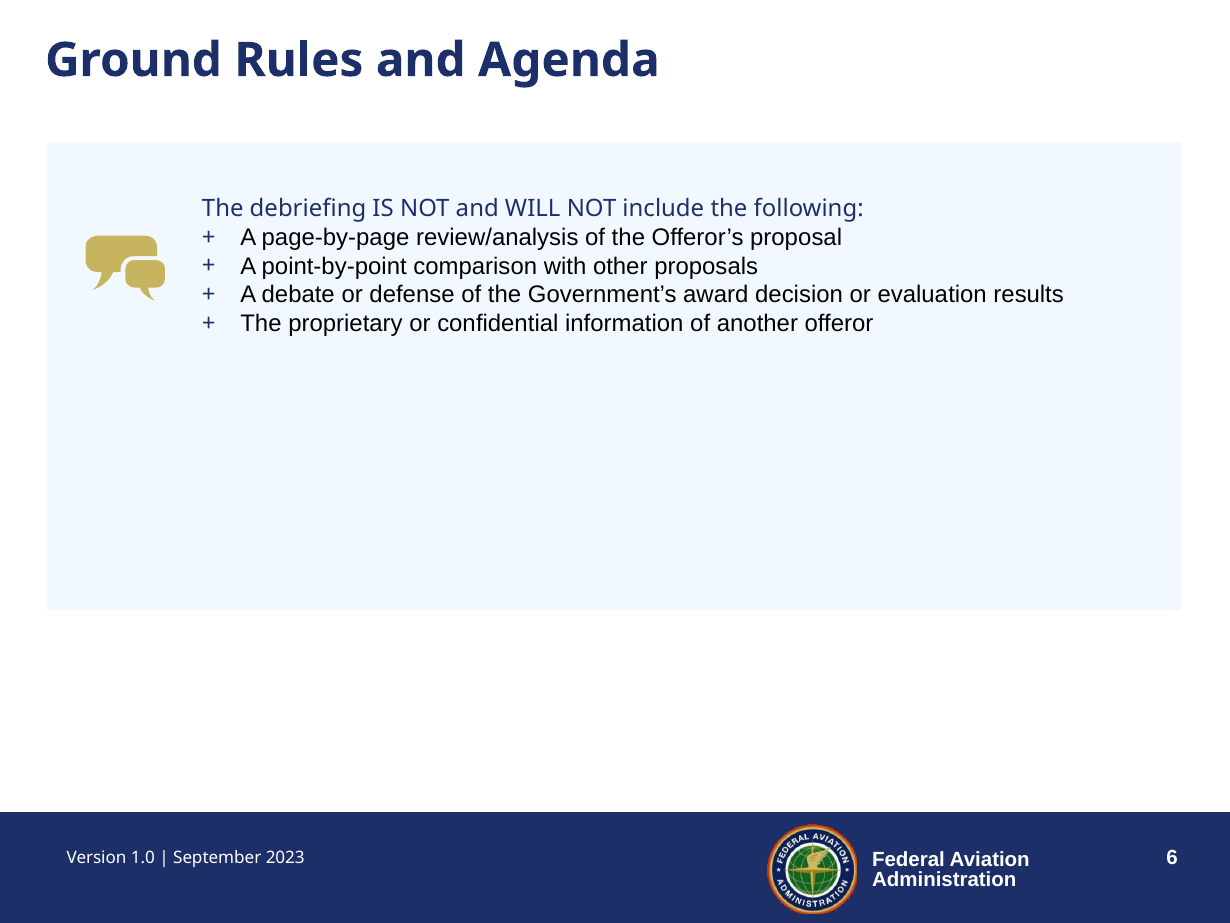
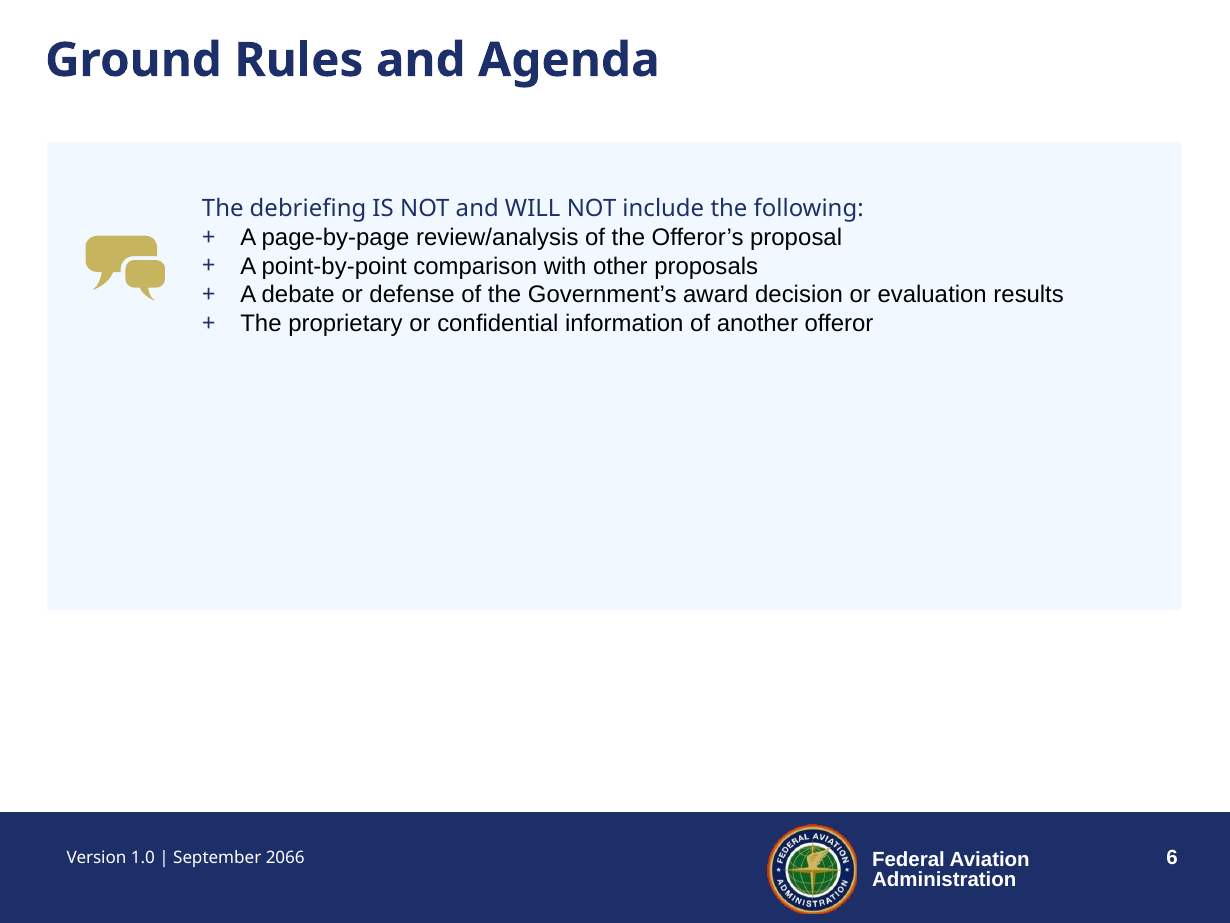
2023: 2023 -> 2066 (285, 857)
